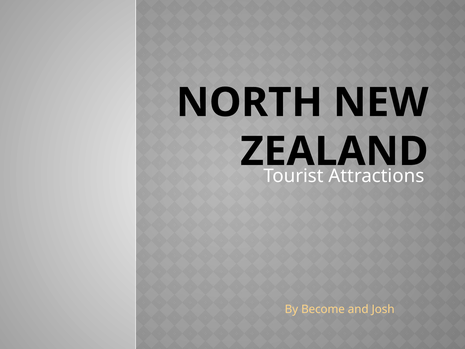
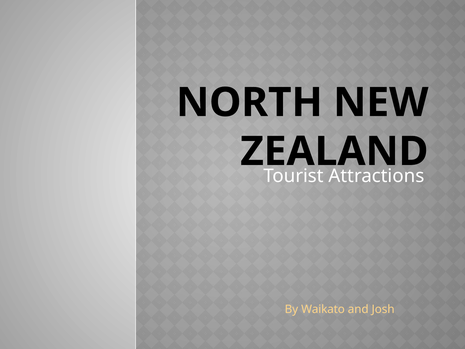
Become: Become -> Waikato (323, 309)
